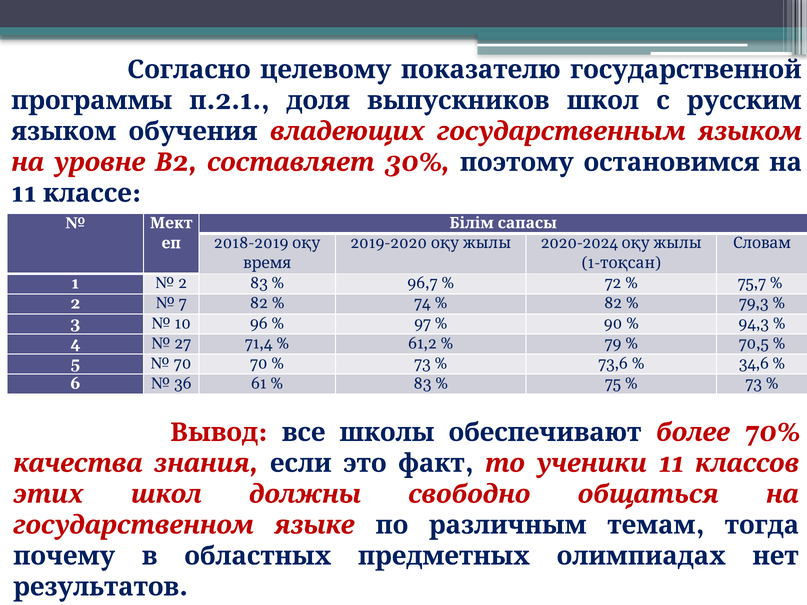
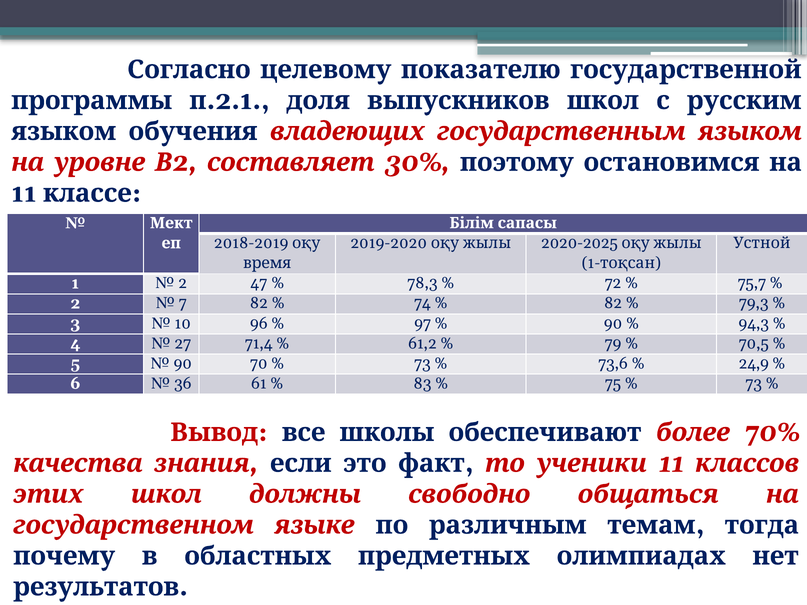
2020-2024: 2020-2024 -> 2020-2025 (579, 243)
Словам: Словам -> Устной (762, 243)
2 83: 83 -> 47 (259, 283)
96,7: 96,7 -> 78,3 (422, 283)
70: 70 -> 90 (183, 364)
34,6: 34,6 -> 24,9 (754, 364)
